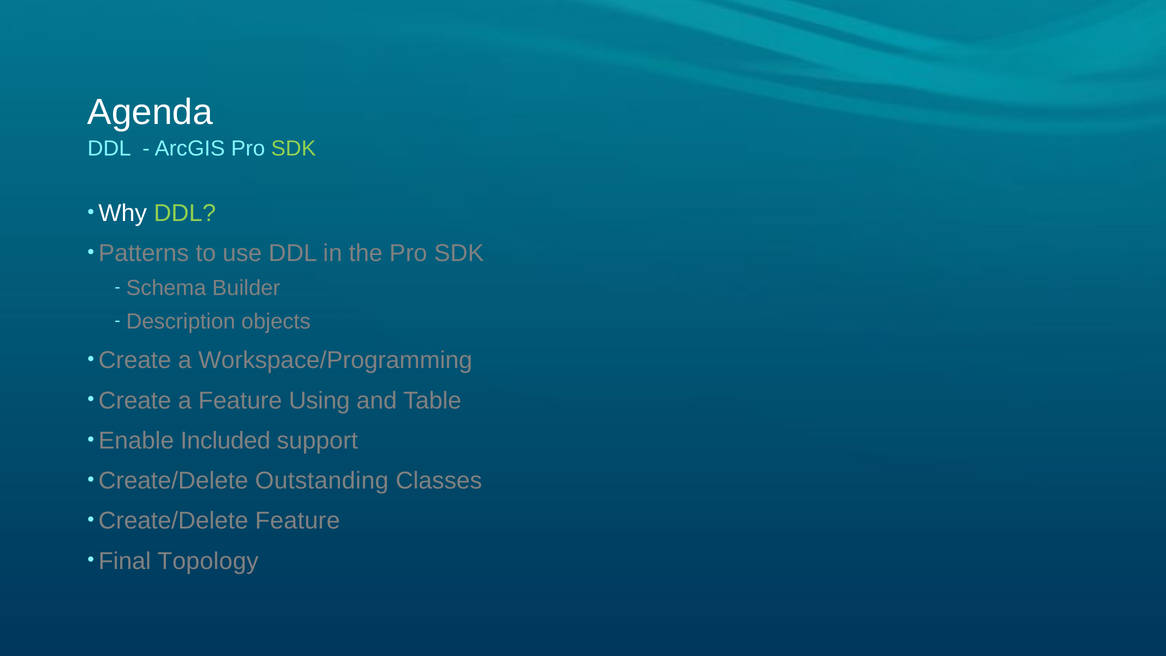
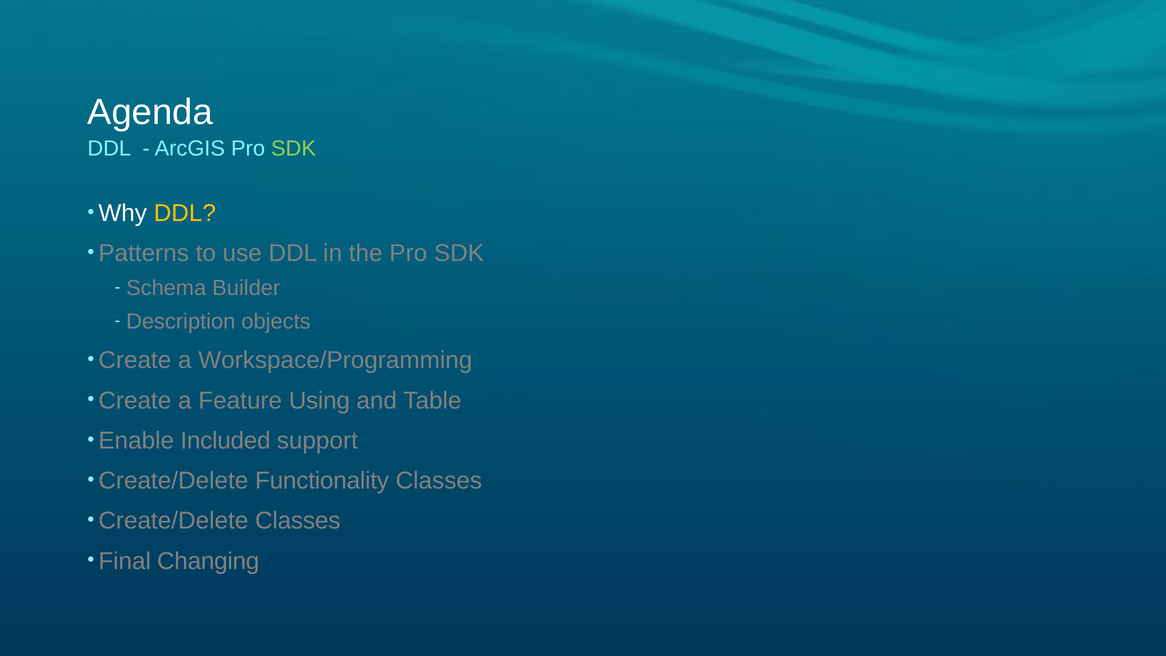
DDL colour: light green -> yellow (185, 213)
Outstanding: Outstanding -> Functionality (322, 481)
Create/Delete Feature: Feature -> Classes (298, 521)
Topology: Topology -> Changing (208, 561)
